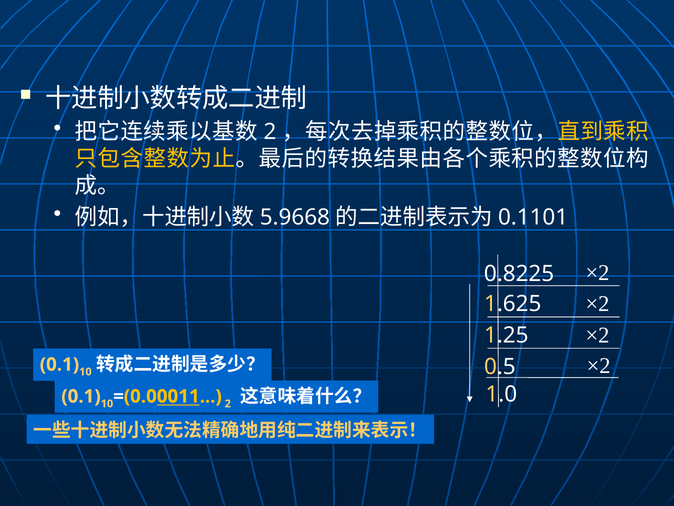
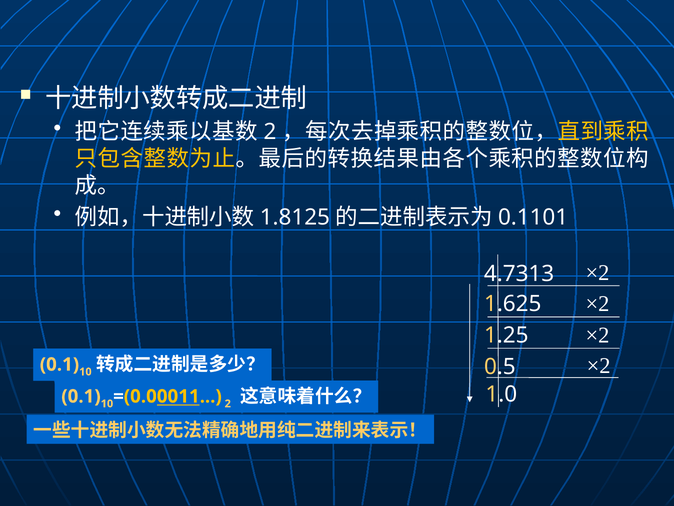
5.9668: 5.9668 -> 1.8125 (295, 217)
0.8225: 0.8225 -> 4.7313 (519, 274)
